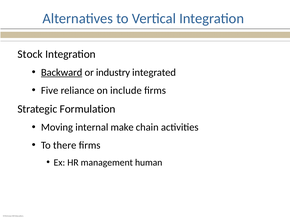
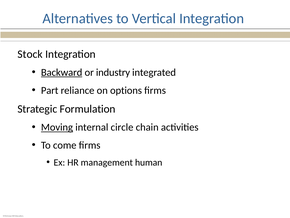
Five: Five -> Part (50, 90)
include: include -> options (126, 90)
Moving underline: none -> present (57, 127)
make: make -> circle (122, 127)
there: there -> come (65, 145)
